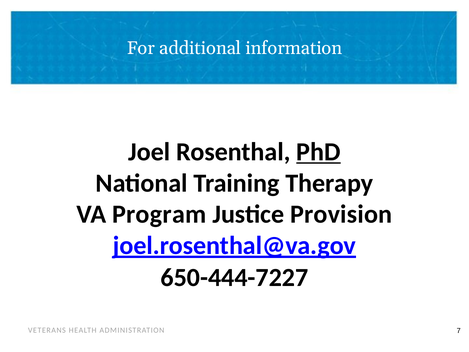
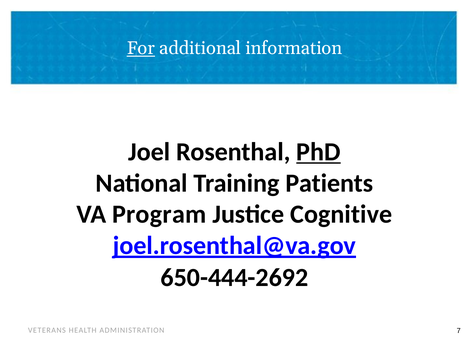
For underline: none -> present (141, 48)
Therapy: Therapy -> Patients (329, 183)
Provision: Provision -> Cognitive (341, 214)
650-444-7227: 650-444-7227 -> 650-444-2692 (234, 277)
